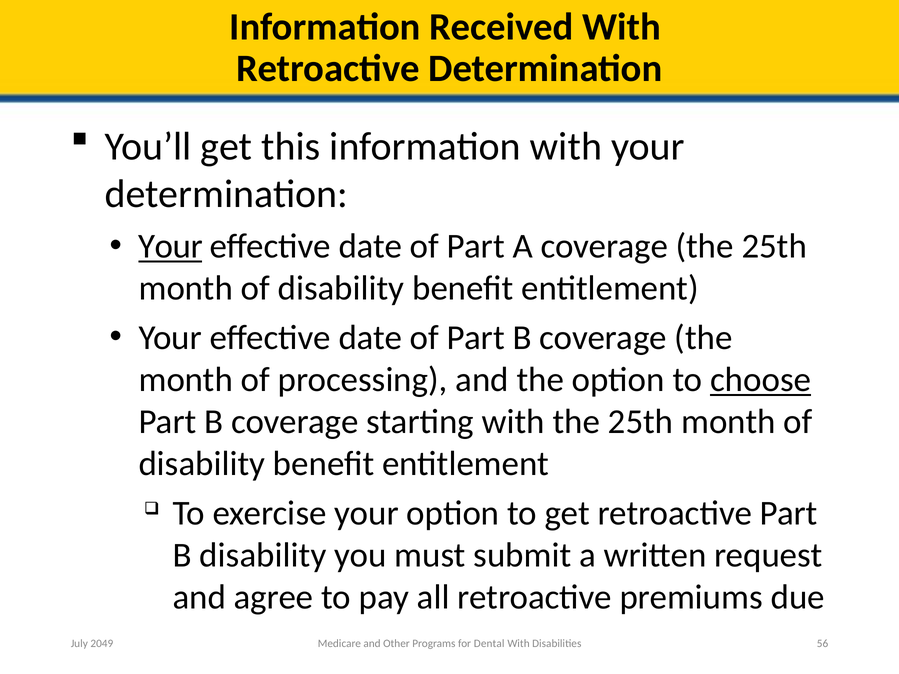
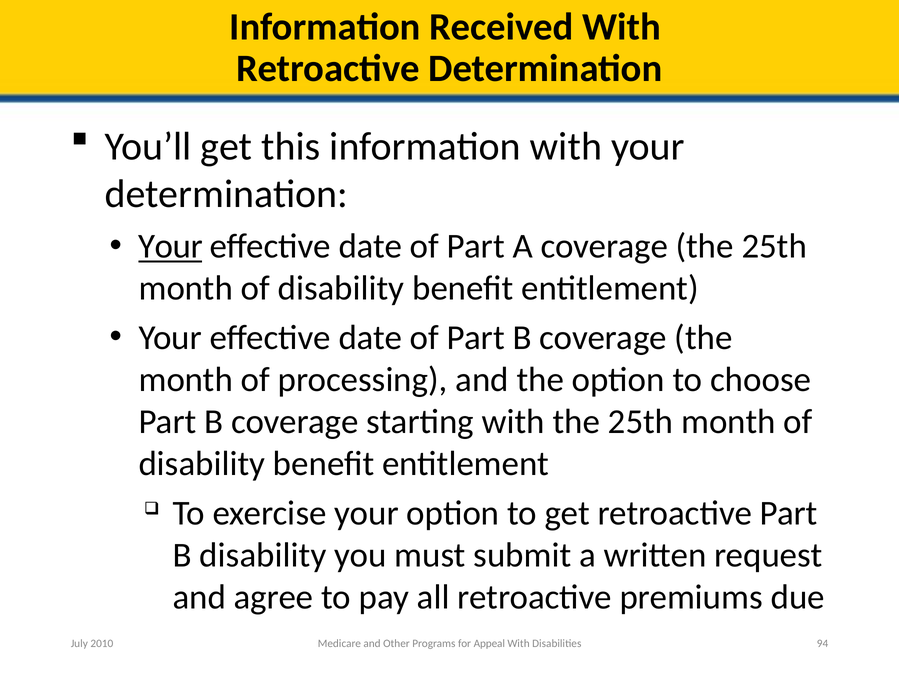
choose underline: present -> none (761, 380)
Dental: Dental -> Appeal (489, 644)
56: 56 -> 94 (823, 644)
2049: 2049 -> 2010 (102, 644)
